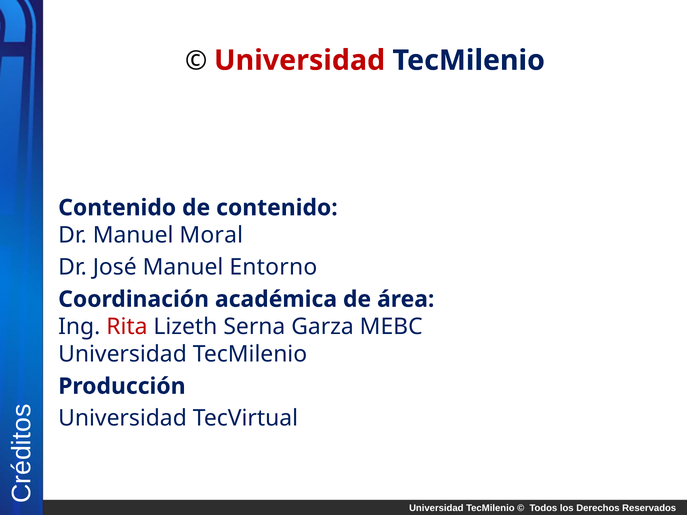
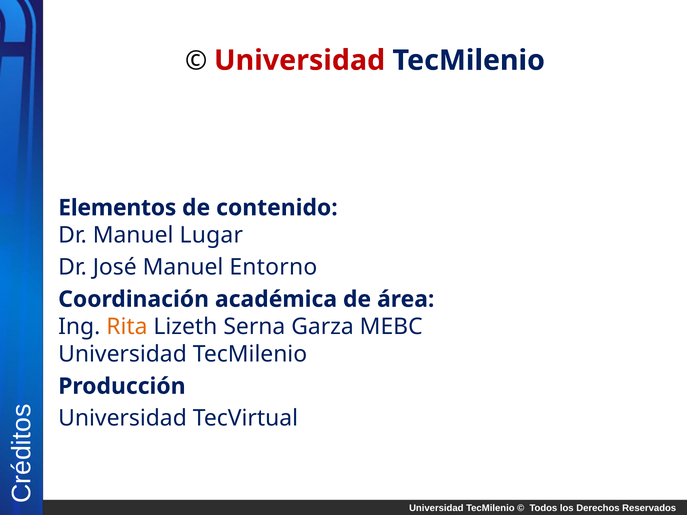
Contenido: Contenido -> Elementos (117, 208)
Moral: Moral -> Lugar (211, 235)
Rita colour: red -> orange (127, 327)
